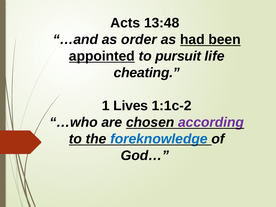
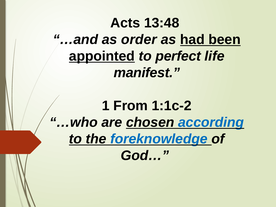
pursuit: pursuit -> perfect (178, 56)
cheating: cheating -> manifest (147, 73)
Lives: Lives -> From (131, 106)
according colour: purple -> blue (211, 122)
